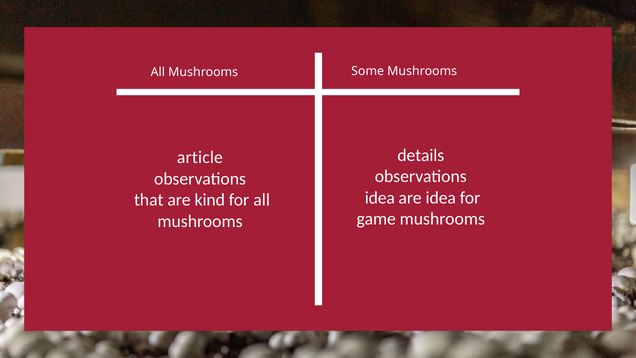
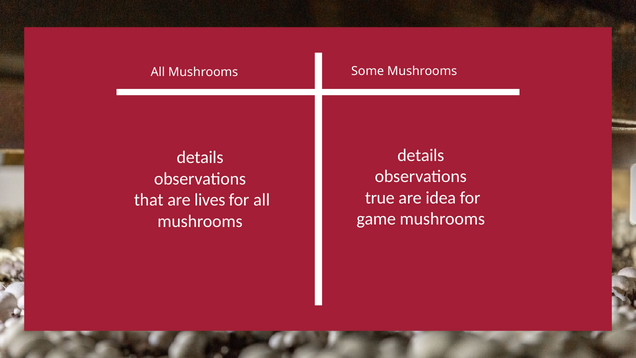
article: article -> details (200, 157)
idea: idea -> true (380, 198)
kind: kind -> lives (210, 200)
